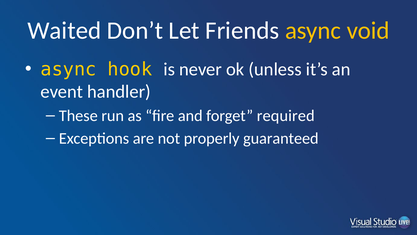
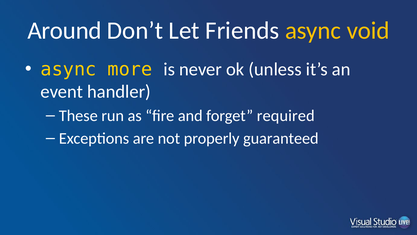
Waited: Waited -> Around (64, 31)
hook: hook -> more (130, 69)
